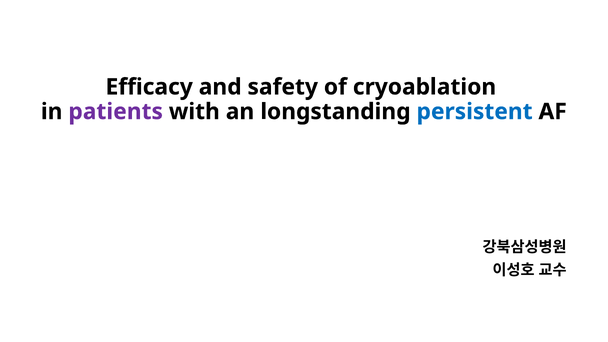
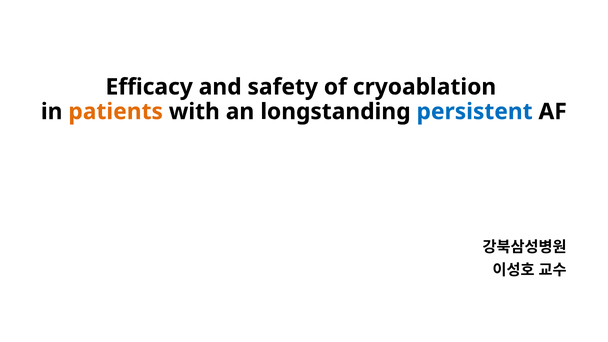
patients colour: purple -> orange (116, 112)
